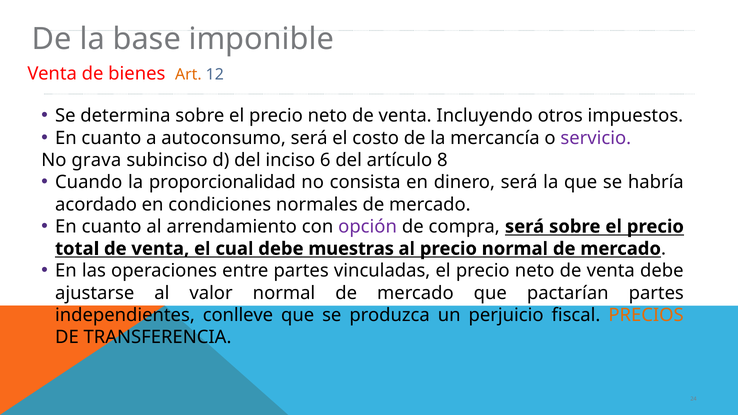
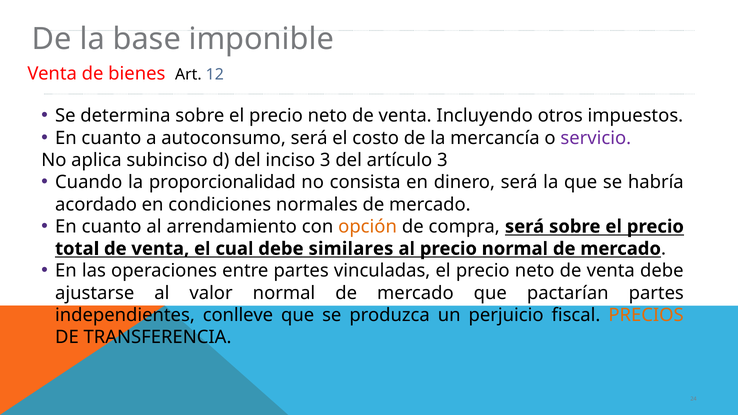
Art colour: orange -> black (188, 75)
grava: grava -> aplica (96, 160)
inciso 6: 6 -> 3 (325, 160)
artículo 8: 8 -> 3 (442, 160)
opción colour: purple -> orange (368, 227)
muestras: muestras -> similares (351, 249)
